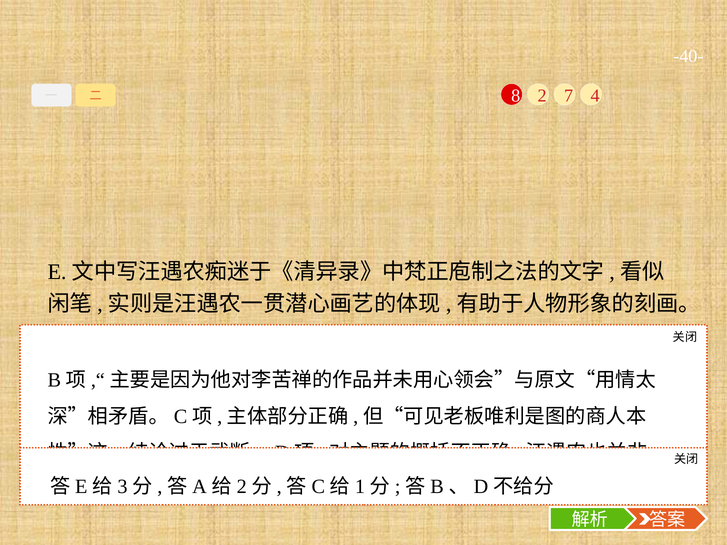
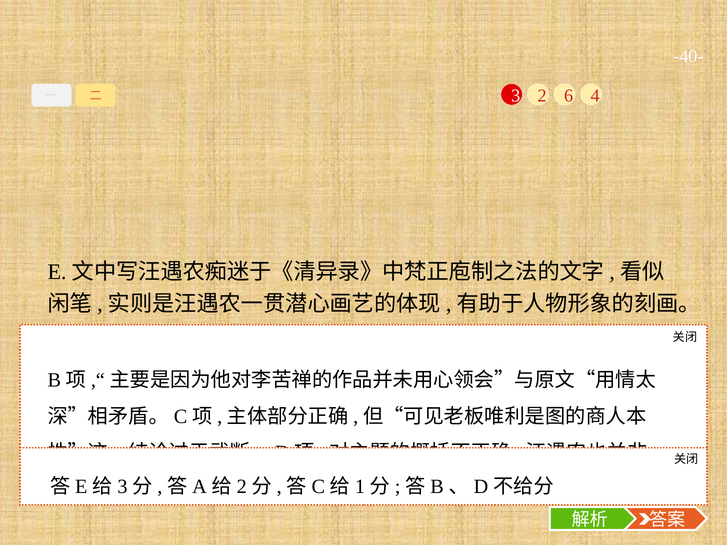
8: 8 -> 3 (516, 96)
7: 7 -> 6 (569, 96)
